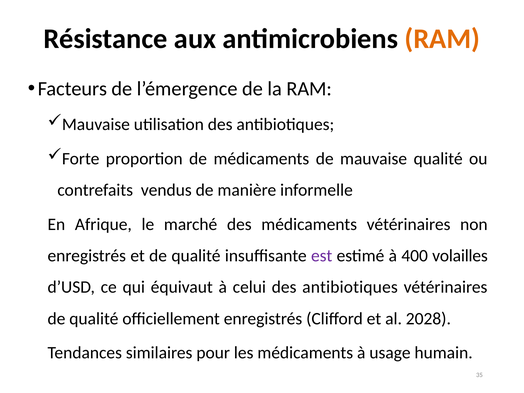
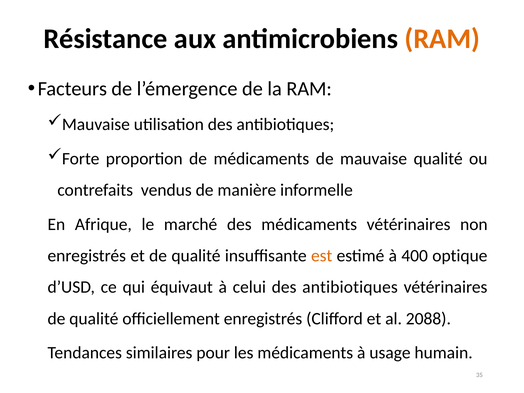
est colour: purple -> orange (322, 256)
volailles: volailles -> optique (460, 256)
2028: 2028 -> 2088 (428, 319)
